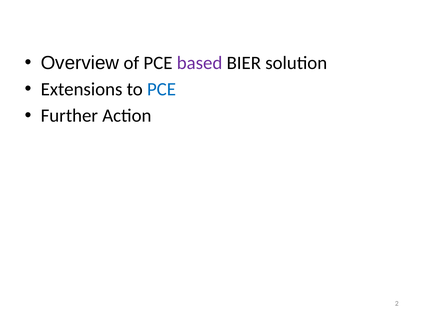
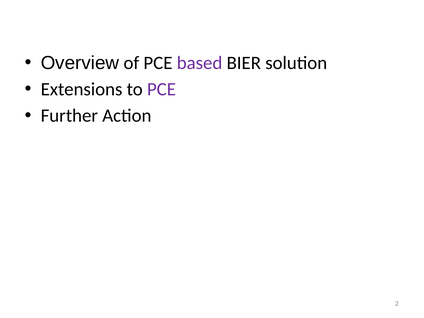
PCE colour: blue -> purple (161, 89)
